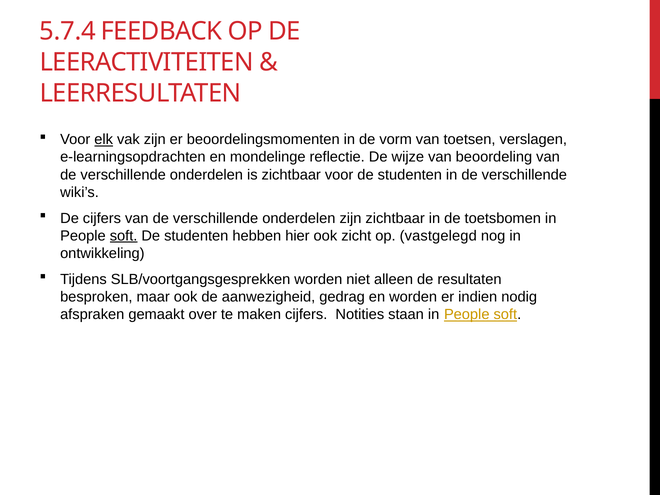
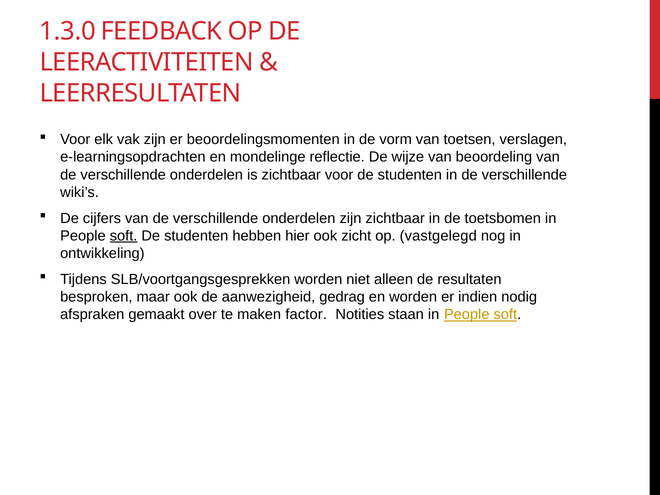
5.7.4: 5.7.4 -> 1.3.0 (67, 31)
elk underline: present -> none (104, 140)
maken cijfers: cijfers -> factor (306, 315)
